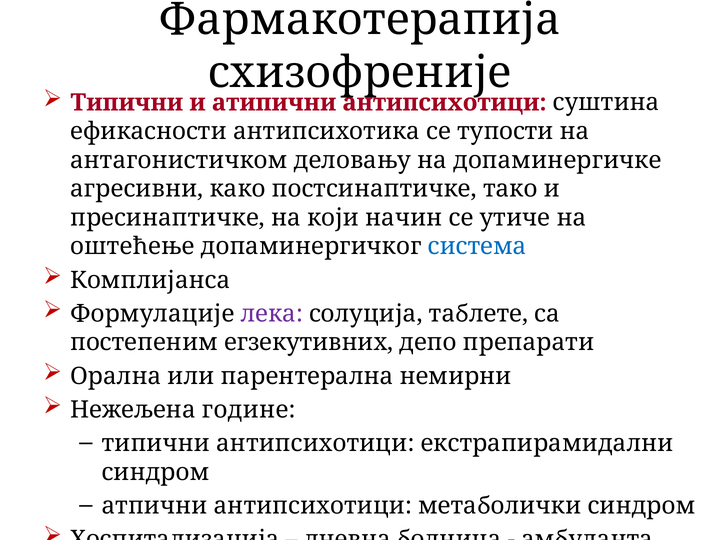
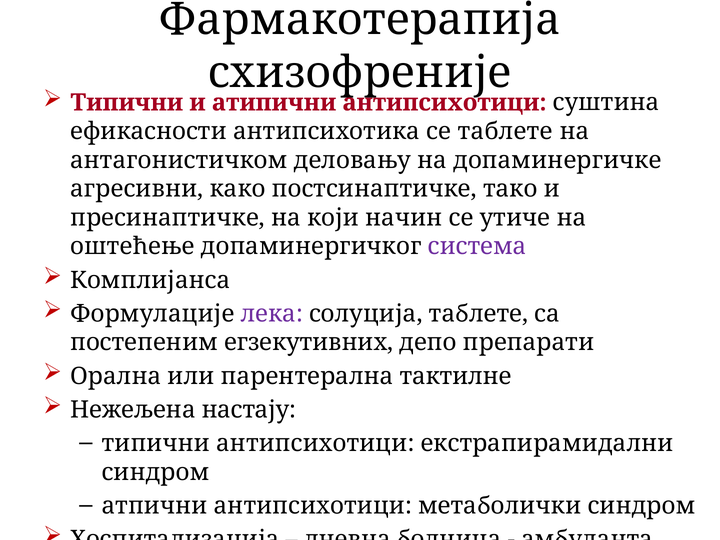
се тупости: тупости -> таблете (505, 131)
система colour: blue -> purple (477, 247)
немирни: немирни -> тактилне (456, 376)
године: године -> настају (249, 410)
